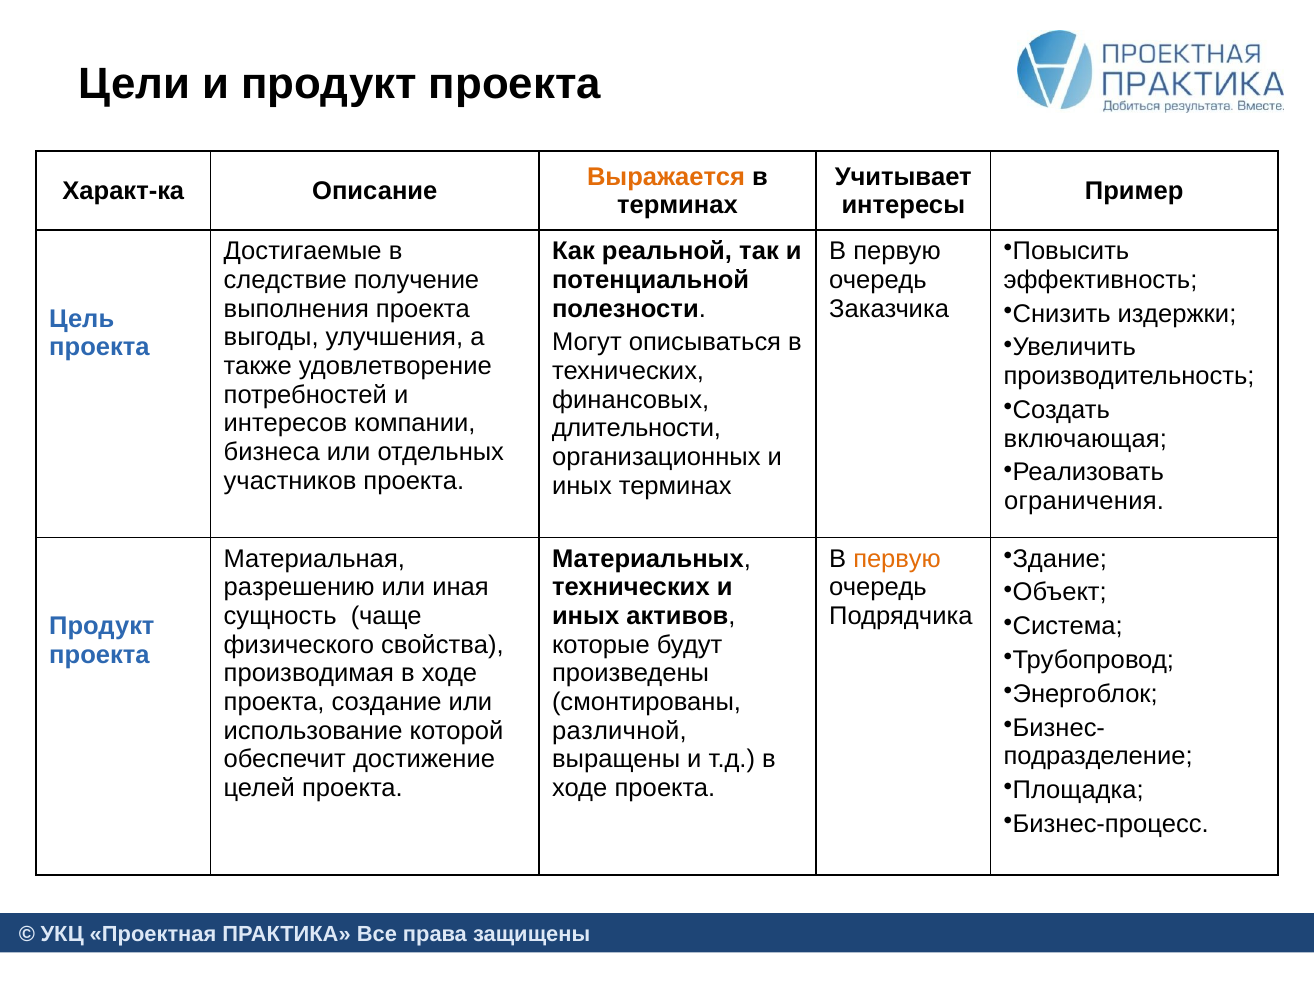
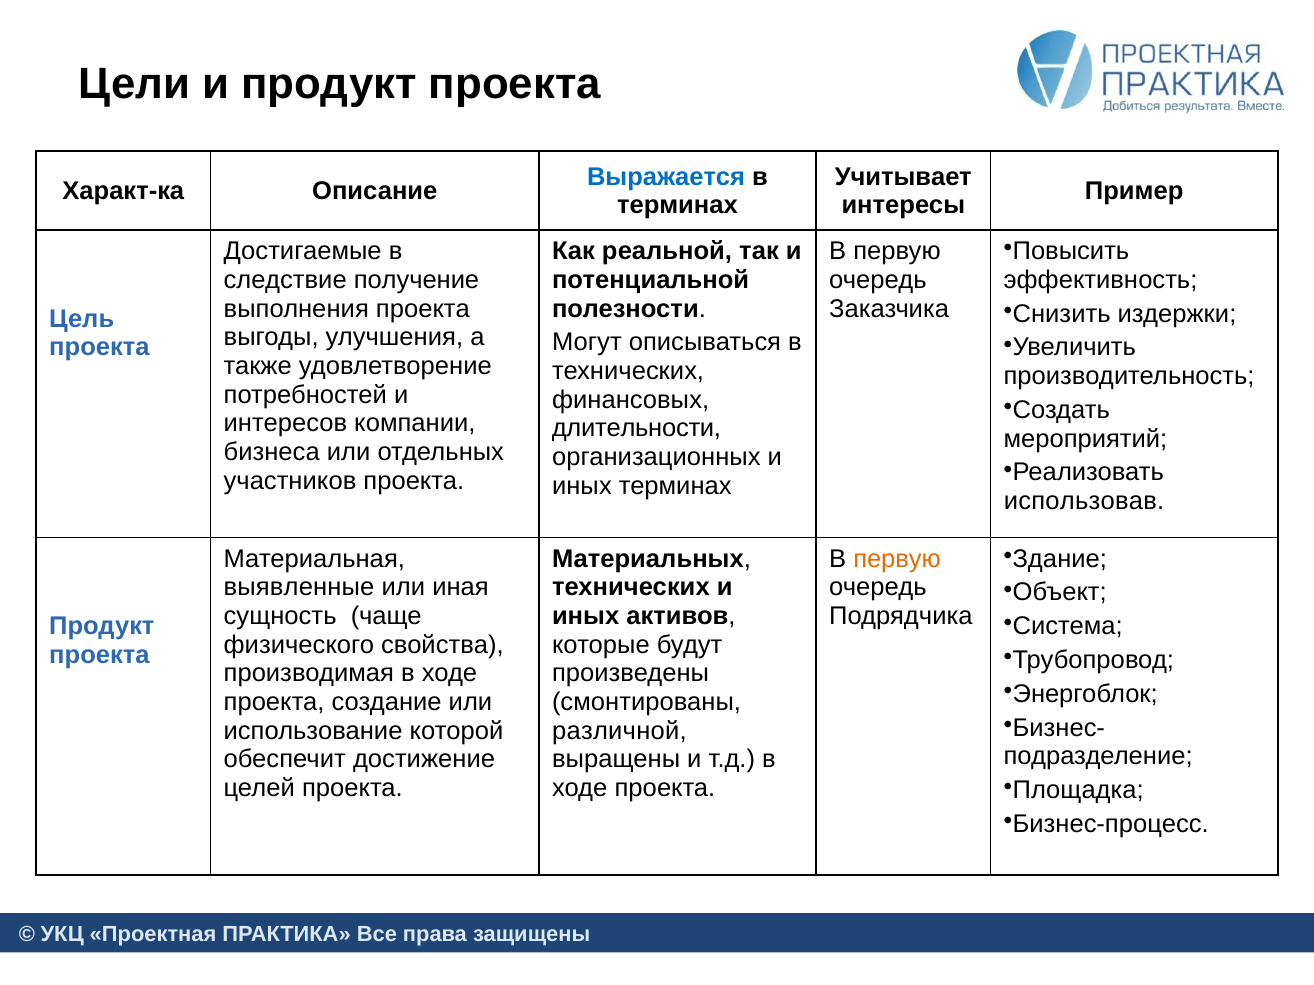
Выражается colour: orange -> blue (666, 177)
включающая: включающая -> мероприятий (1085, 439)
ограничения: ограничения -> использовав (1084, 501)
разрешению: разрешению -> выявленные (299, 588)
